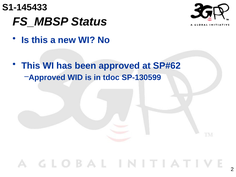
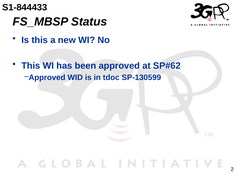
S1-145433: S1-145433 -> S1-844433 (25, 7)
